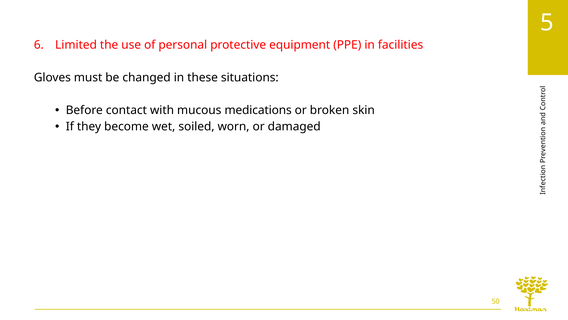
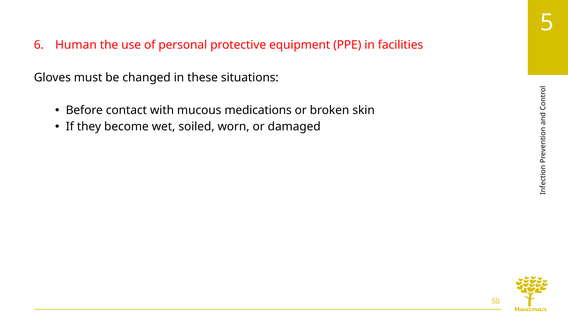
Limited: Limited -> Human (76, 45)
